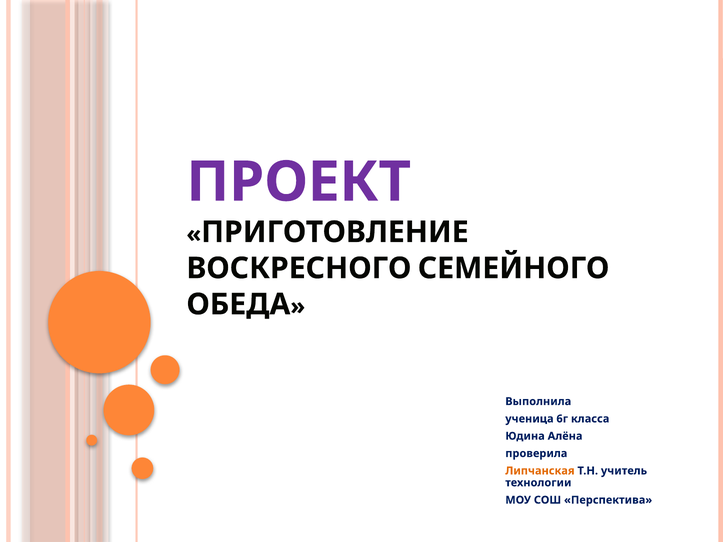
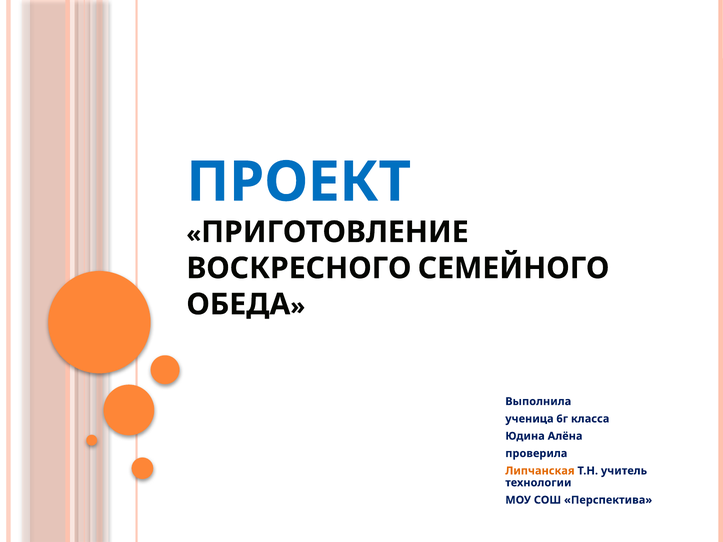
ПРОЕКТ colour: purple -> blue (299, 182)
